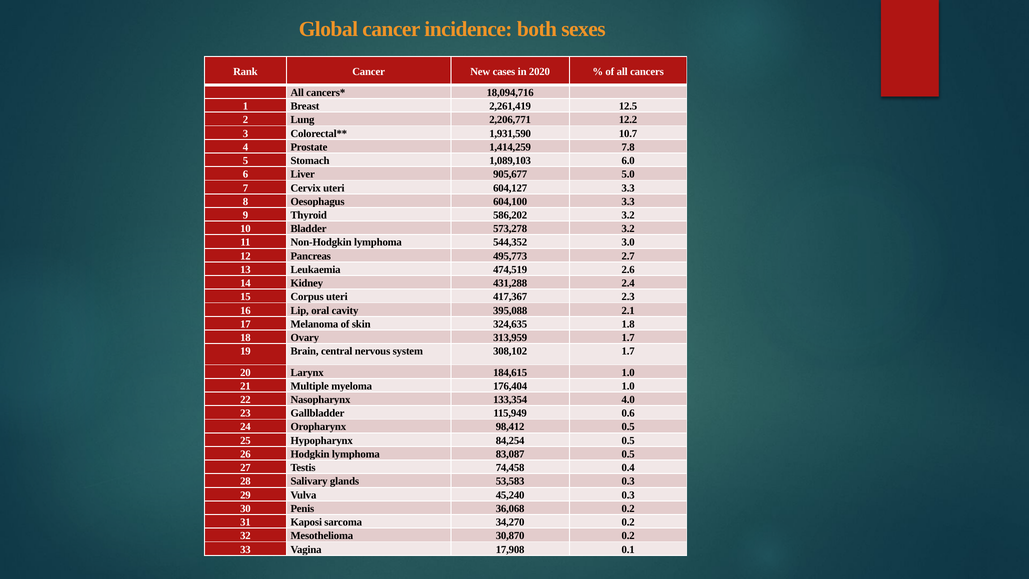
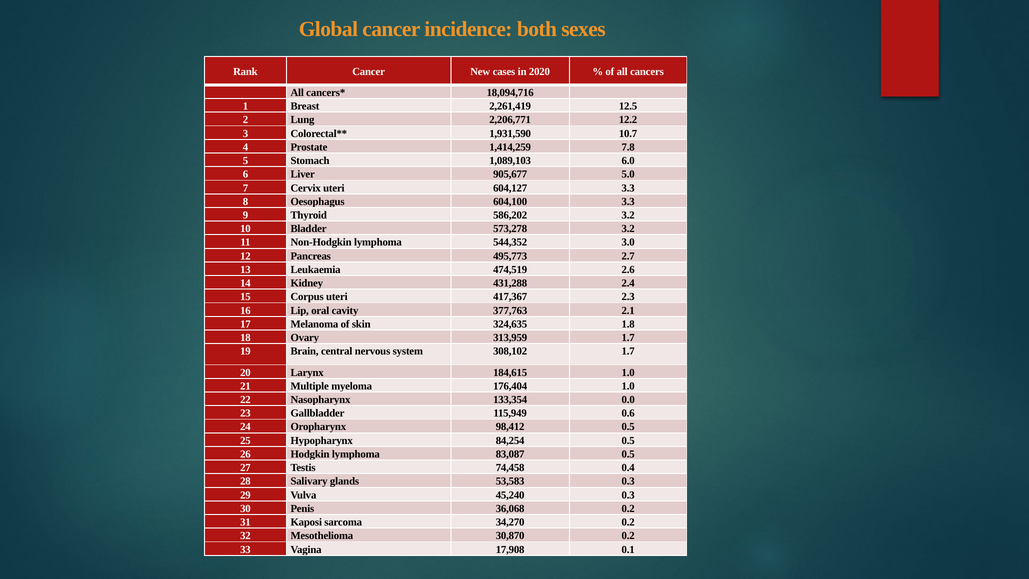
395,088: 395,088 -> 377,763 (510, 310)
4.0: 4.0 -> 0.0 (628, 400)
